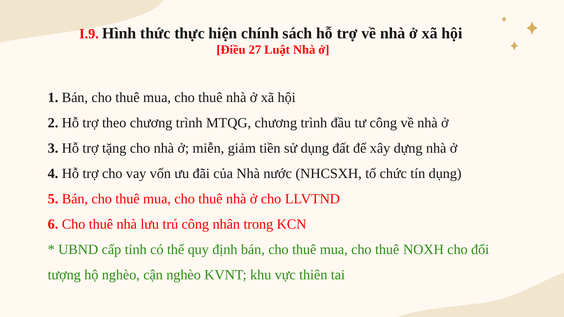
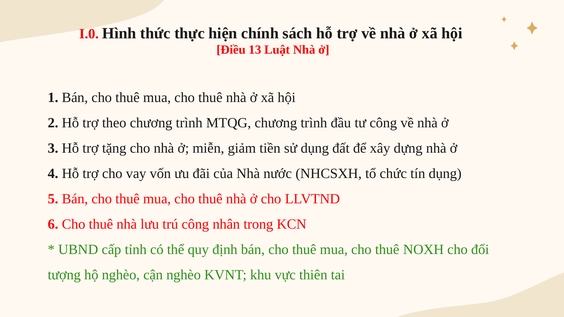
I.9: I.9 -> I.0 (89, 34)
27: 27 -> 13 (255, 50)
